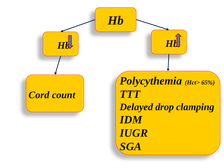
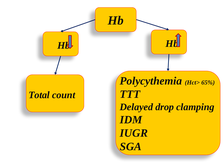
Cord: Cord -> Total (39, 95)
